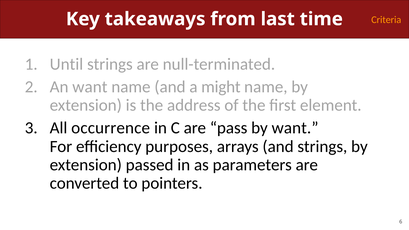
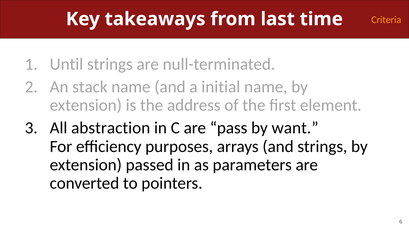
An want: want -> stack (90, 87)
might: might -> initial (221, 87)
occurrence: occurrence -> abstraction (111, 128)
